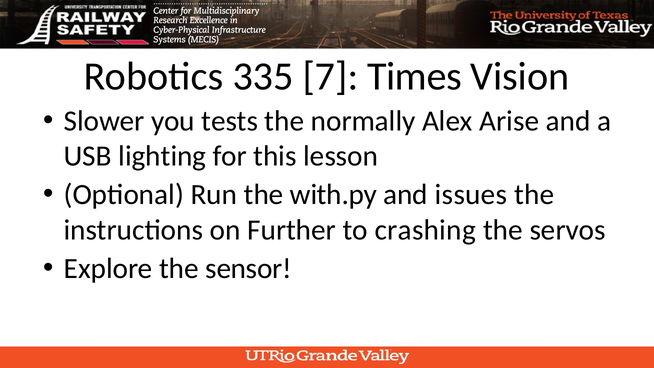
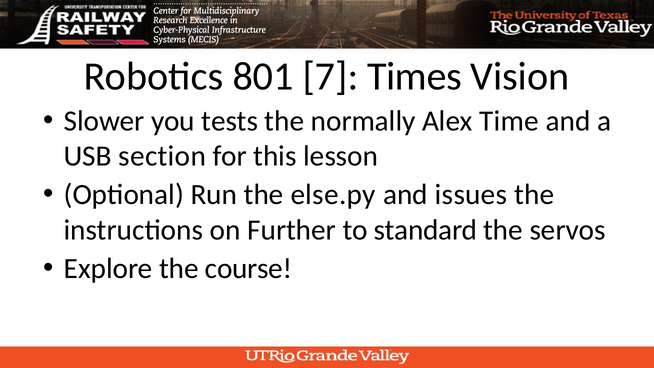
335: 335 -> 801 (263, 77)
Arise: Arise -> Time (509, 121)
lighting: lighting -> section (162, 156)
with.py: with.py -> else.py (333, 195)
crashing: crashing -> standard (426, 230)
sensor: sensor -> course (249, 268)
